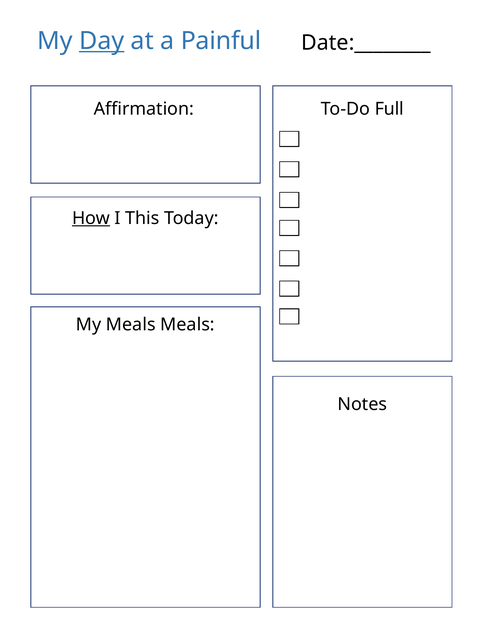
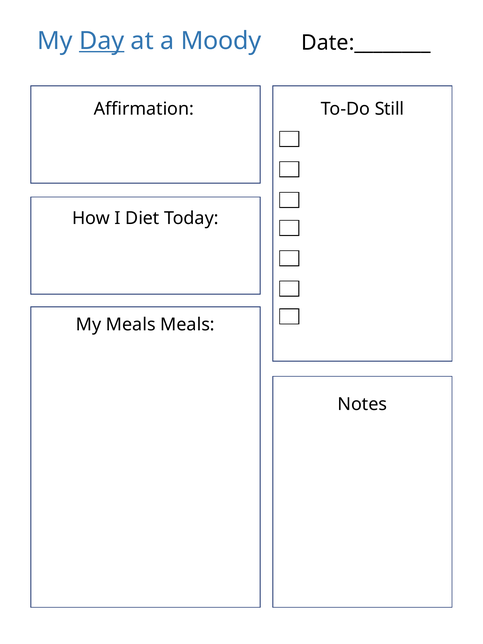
Painful: Painful -> Moody (221, 41)
Full: Full -> Still (389, 109)
How underline: present -> none (91, 218)
This: This -> Diet (142, 218)
